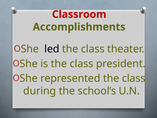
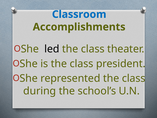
Classroom colour: red -> blue (79, 14)
